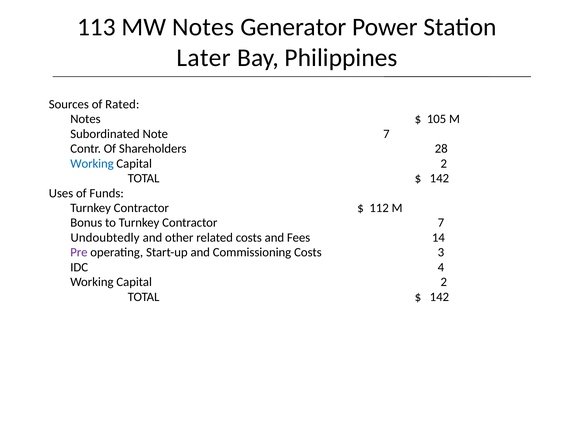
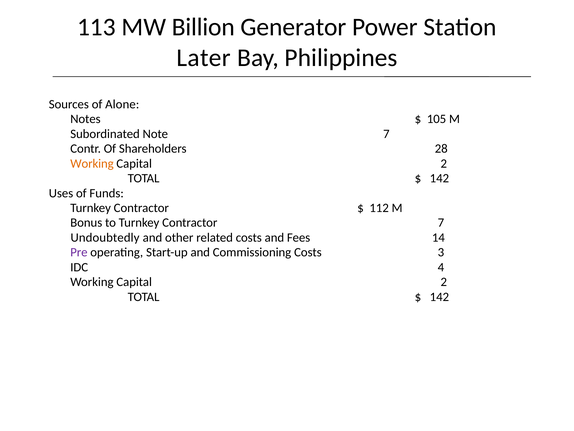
MW Notes: Notes -> Billion (203, 27)
Rated: Rated -> Alone (122, 104)
Working colour: blue -> orange (92, 163)
